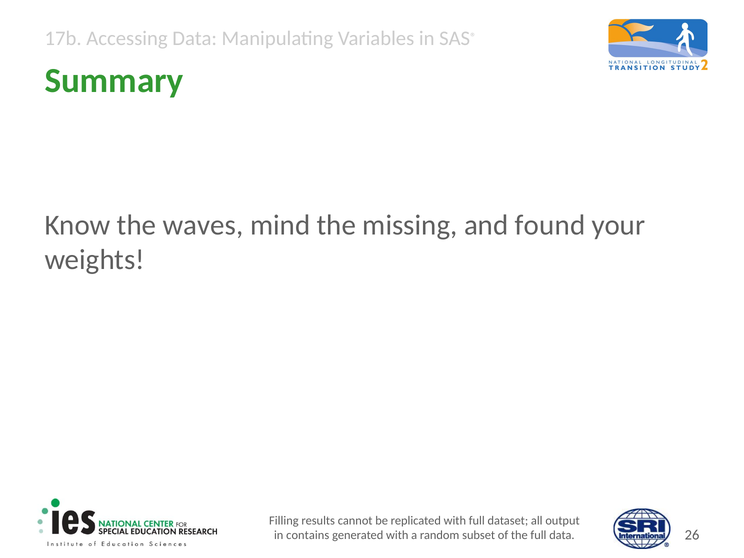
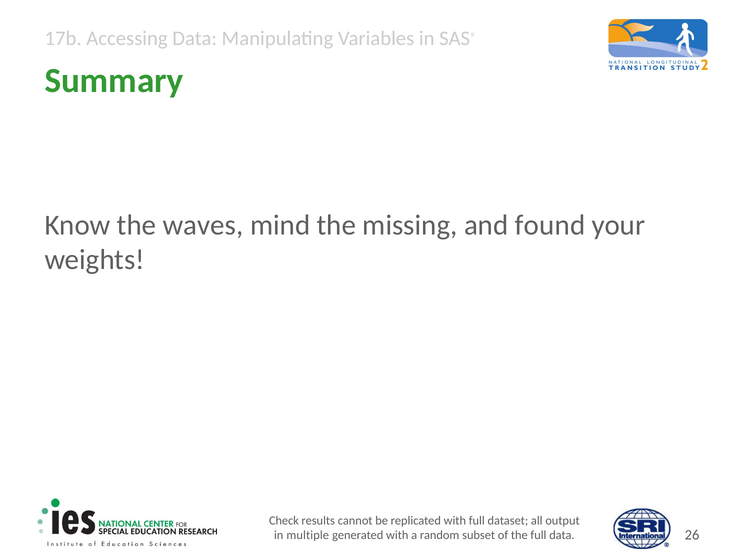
Filling: Filling -> Check (284, 520)
contains: contains -> multiple (308, 535)
